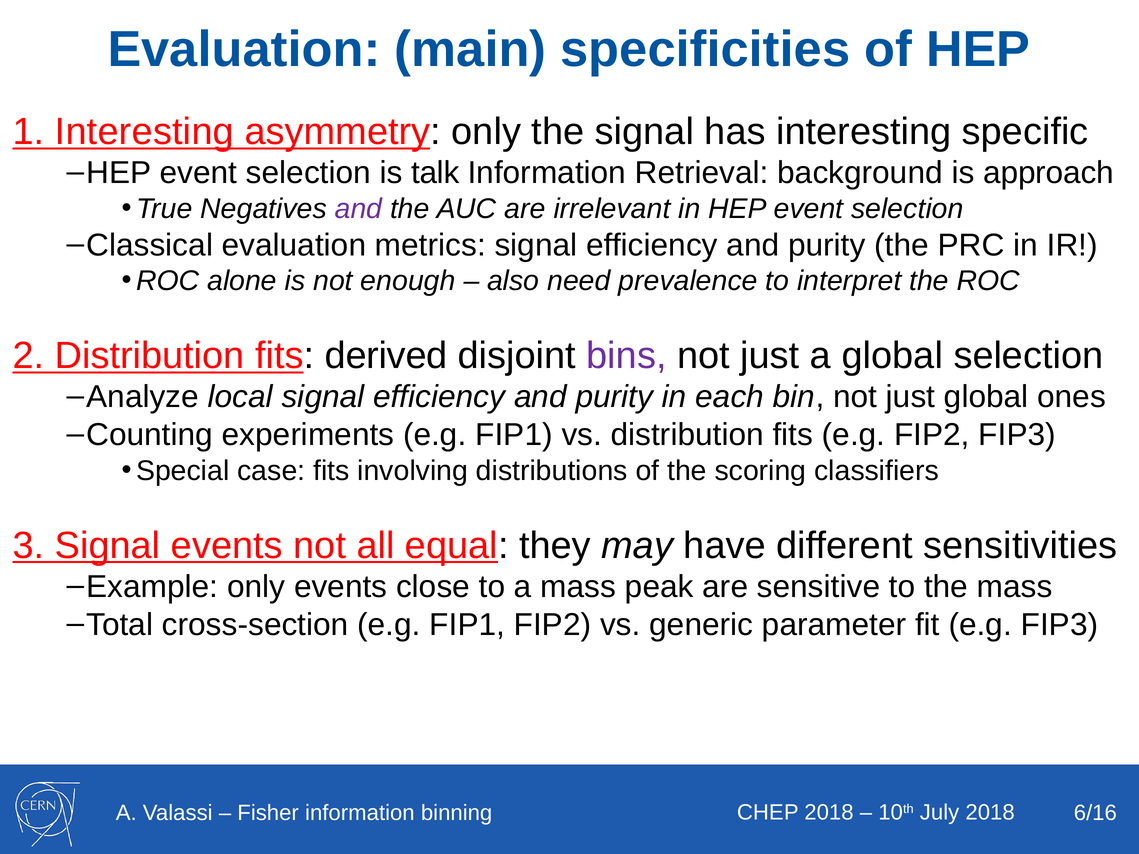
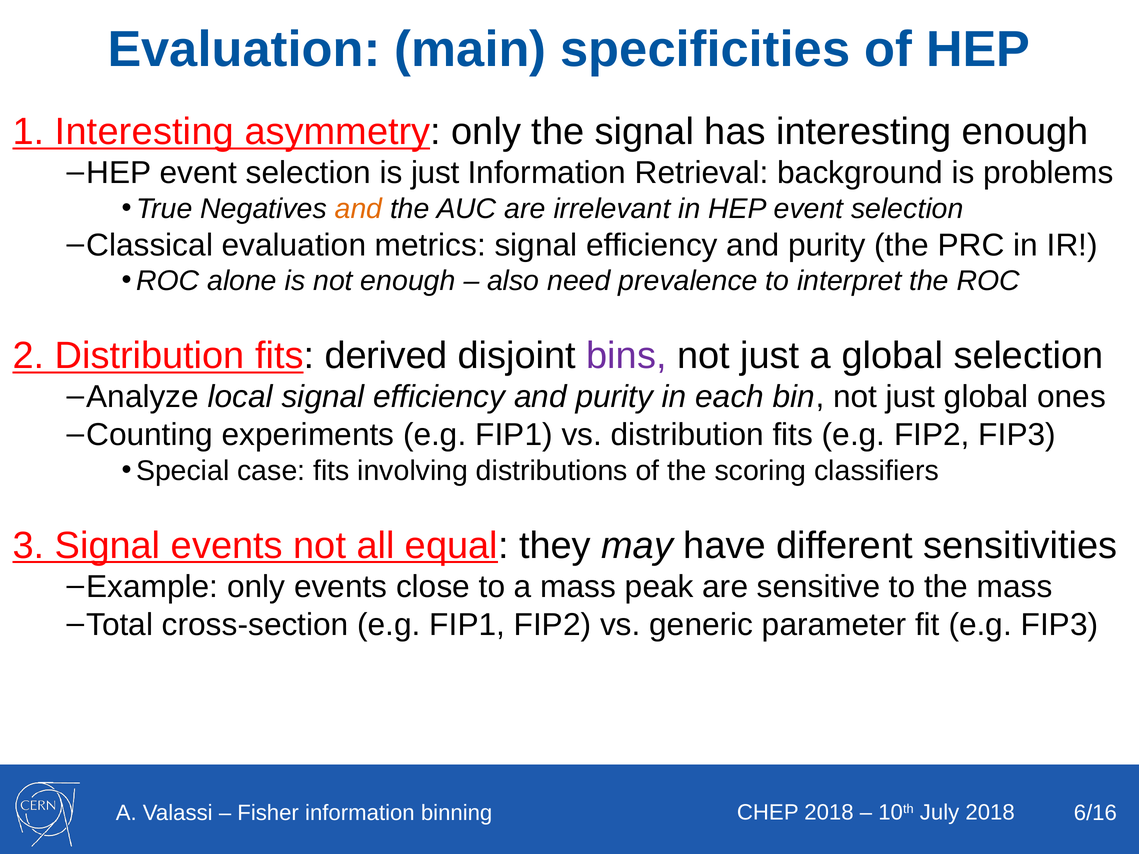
interesting specific: specific -> enough (1025, 132)
is talk: talk -> just (435, 173)
approach: approach -> problems (1048, 173)
and colour: purple -> orange (358, 209)
